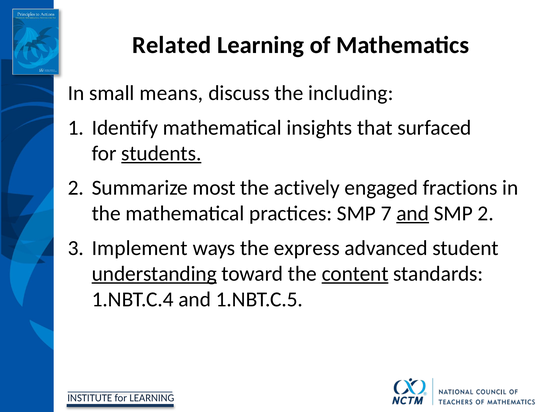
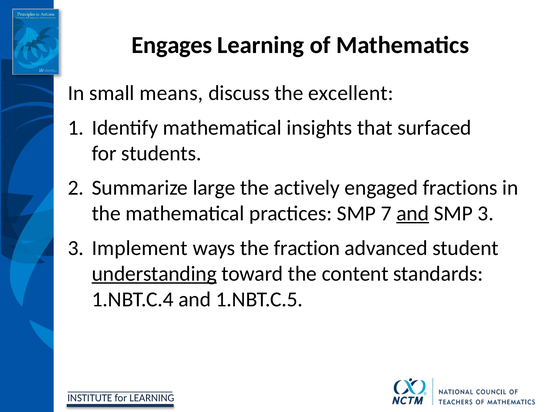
Related: Related -> Engages (172, 45)
including: including -> excellent (351, 93)
students underline: present -> none (161, 153)
most: most -> large (214, 188)
SMP 2: 2 -> 3 (486, 213)
express: express -> fraction (307, 248)
content underline: present -> none (355, 274)
